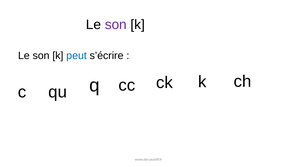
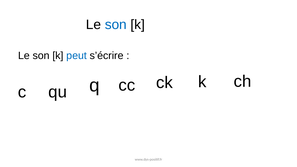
son colour: purple -> blue (116, 25)
